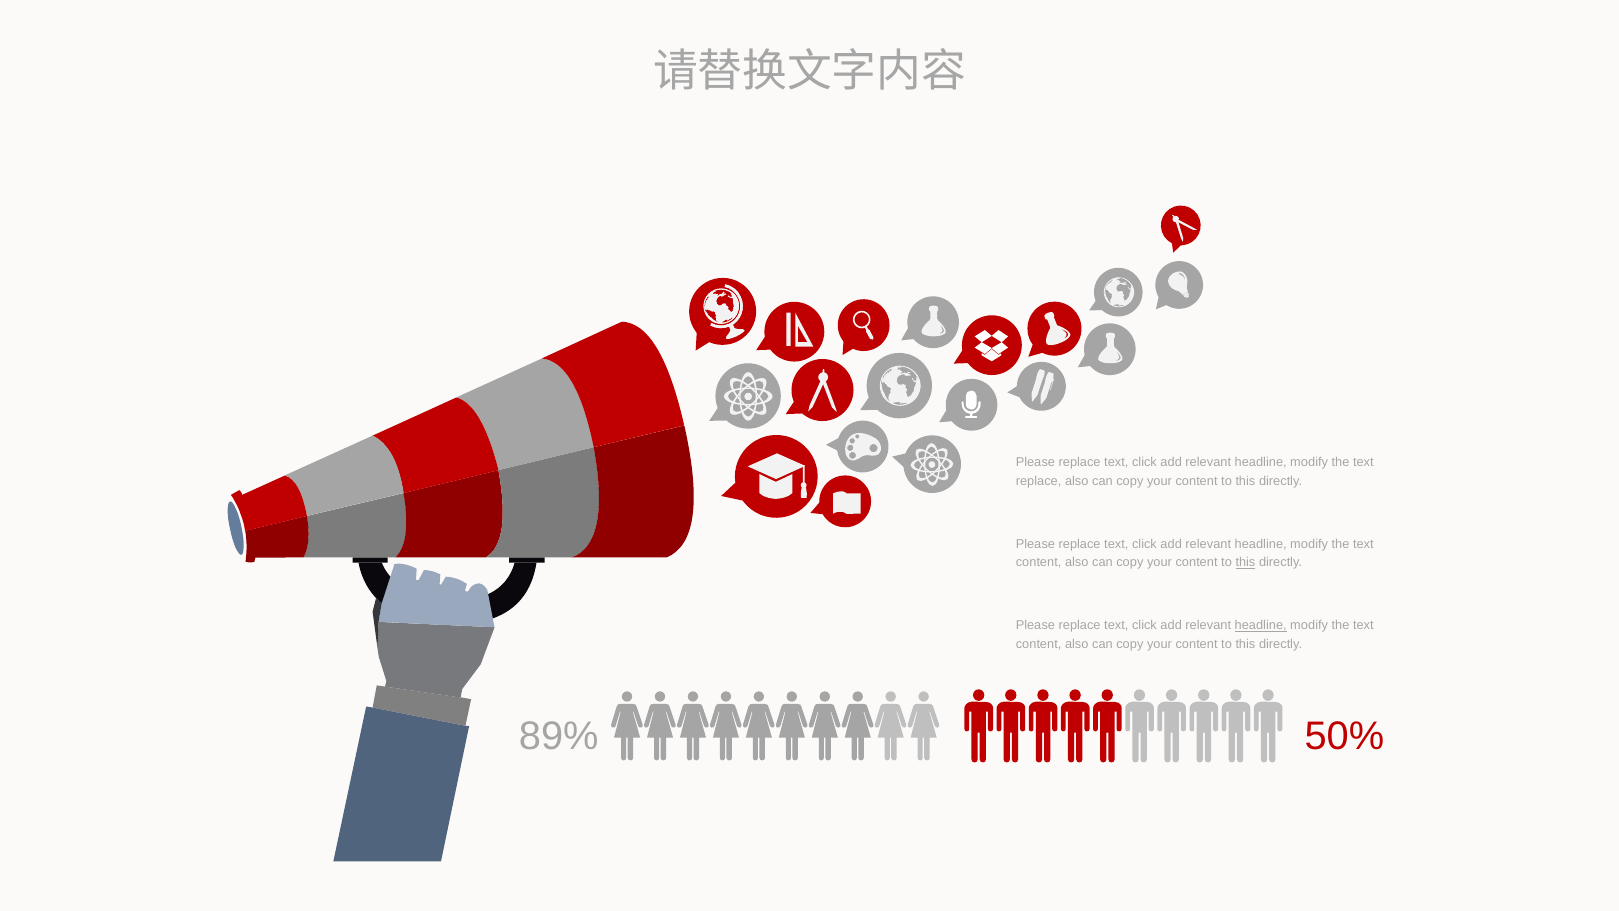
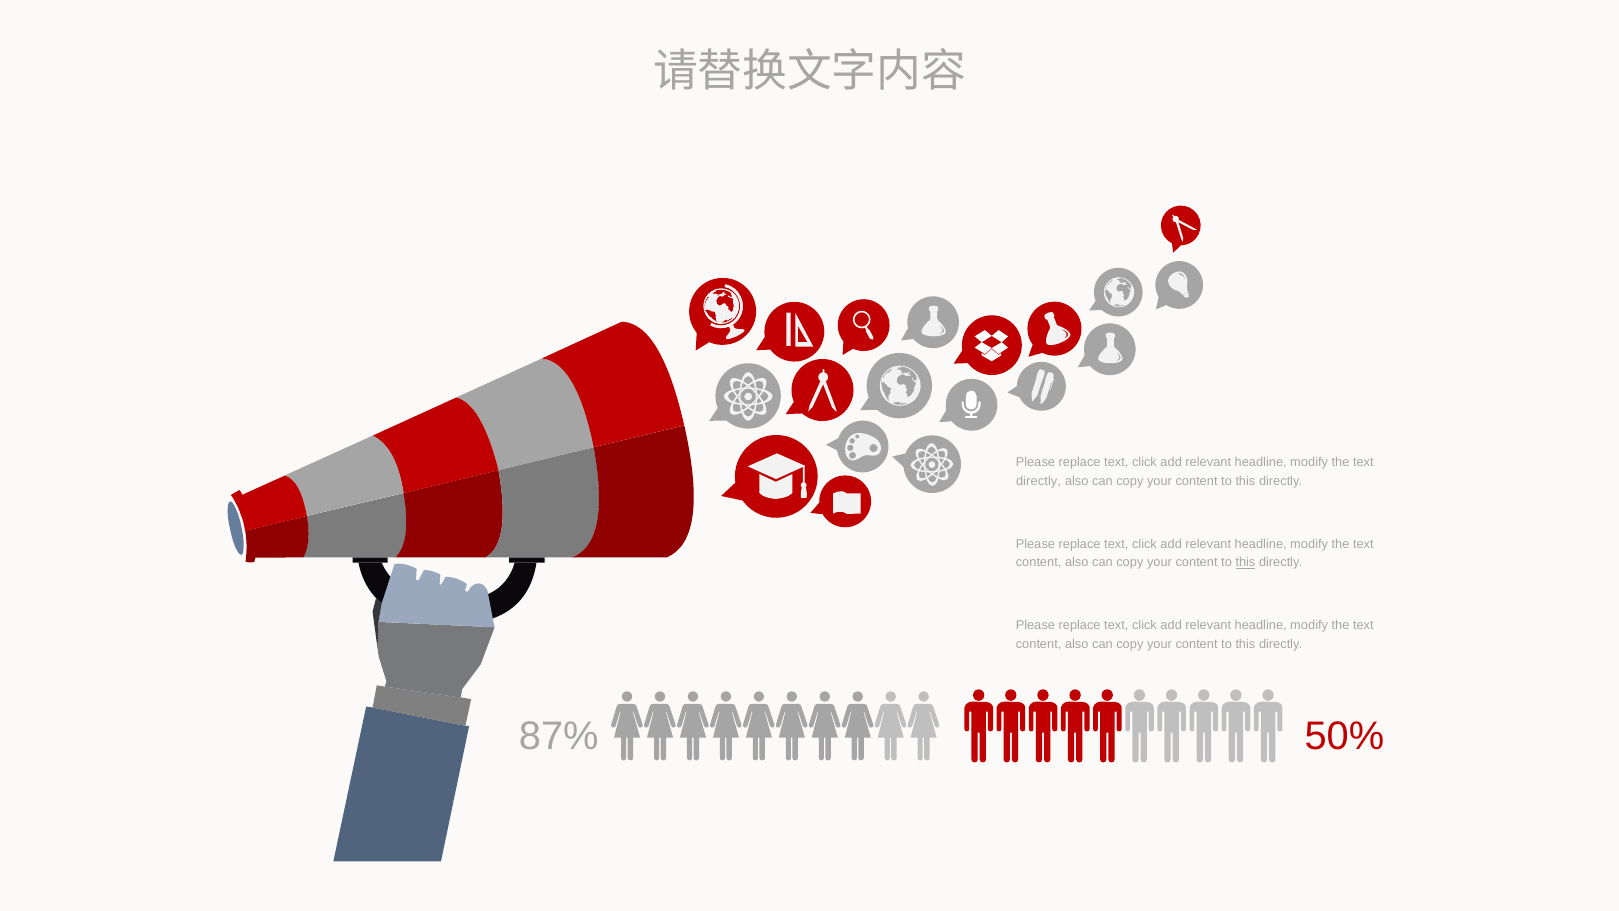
replace: replace -> directly (1039, 481)
headline underline: present -> none (1261, 625)
89%: 89% -> 87% (559, 736)
